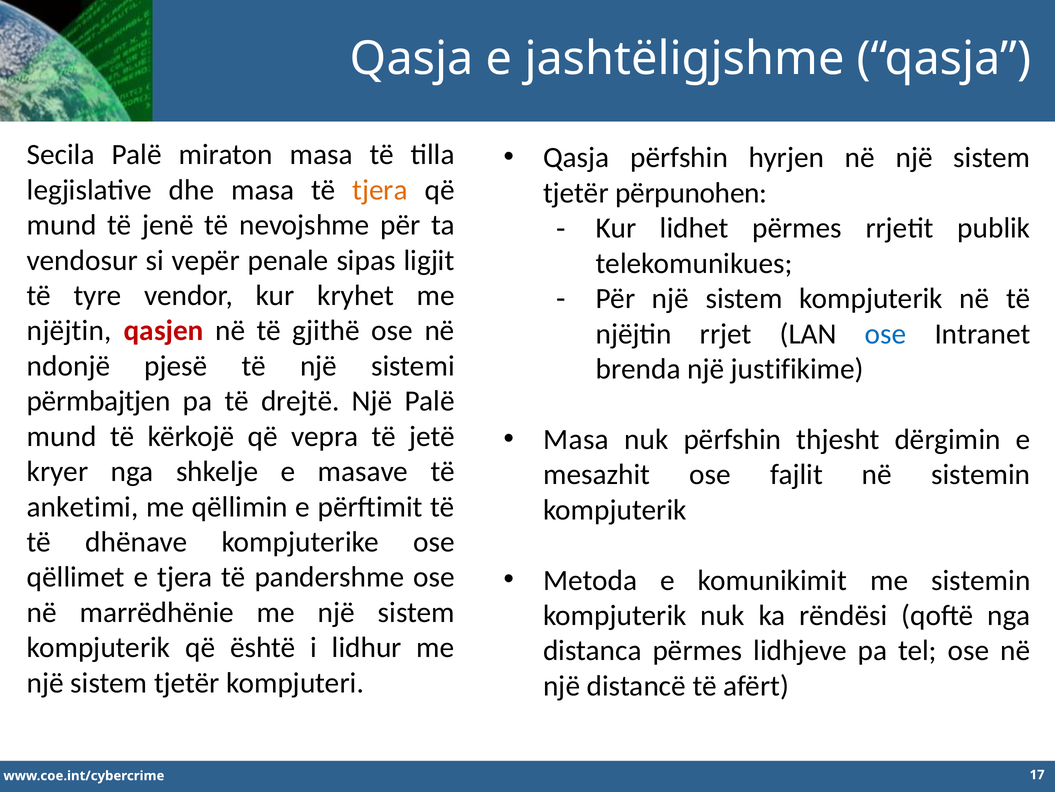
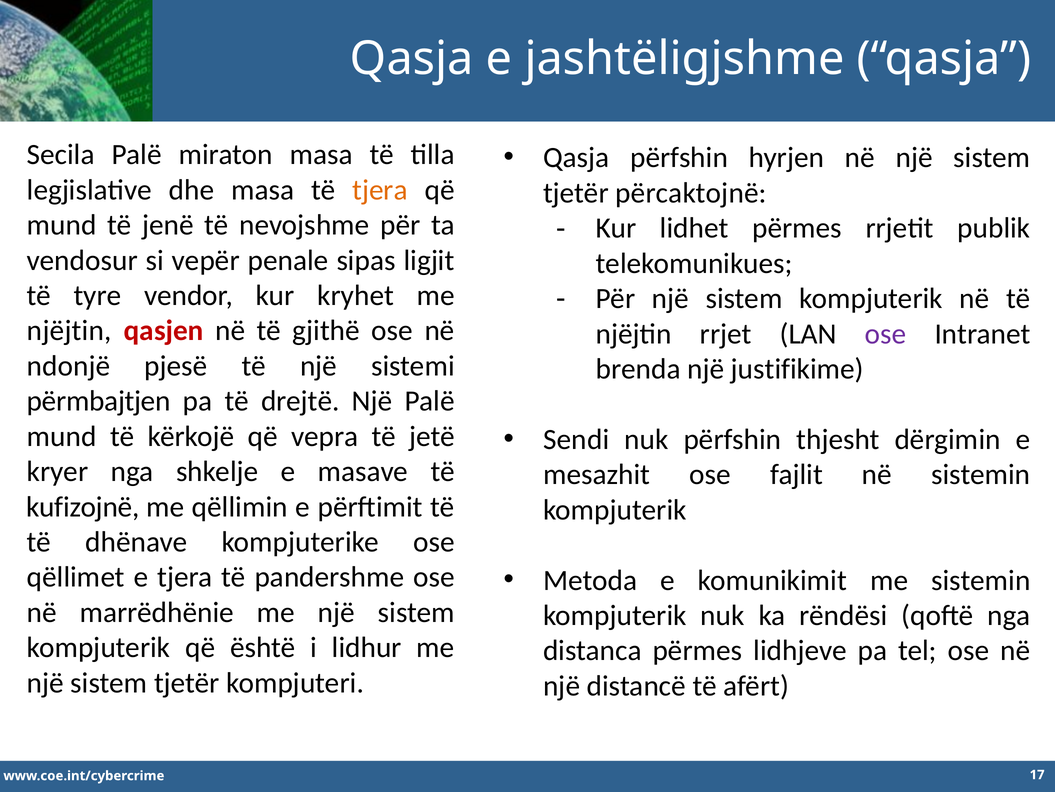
përpunohen: përpunohen -> përcaktojnë (691, 193)
ose colour: blue -> purple (886, 334)
Masa: Masa -> Sendi (576, 439)
anketimi: anketimi -> kufizojnë (83, 506)
